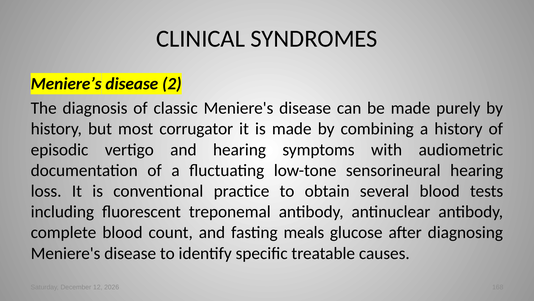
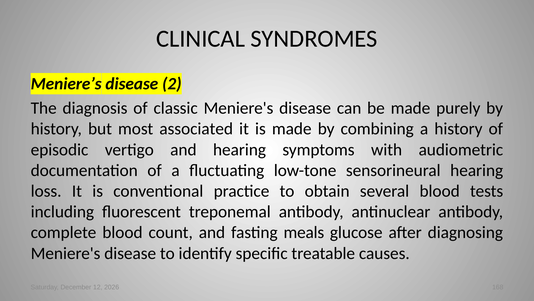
corrugator: corrugator -> associated (196, 129)
